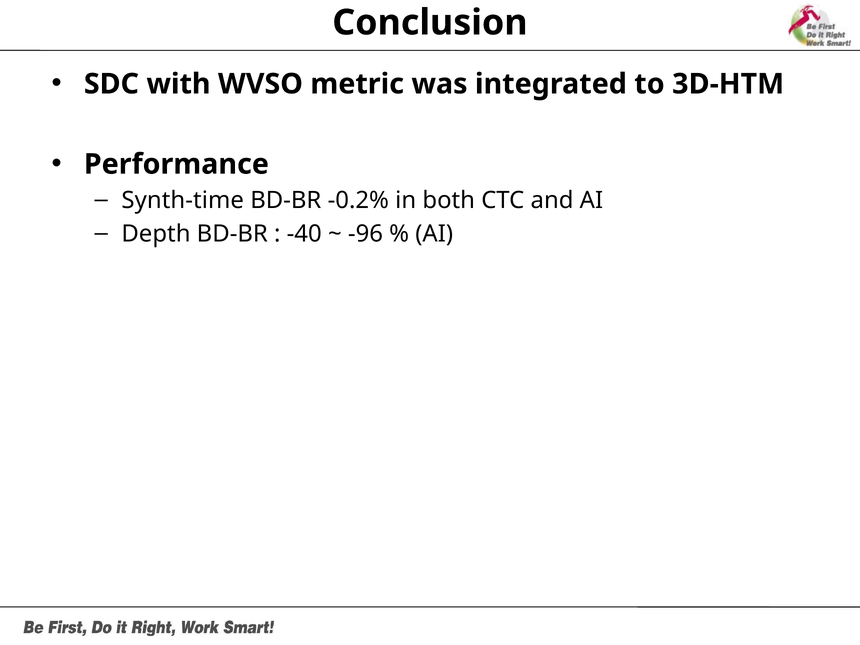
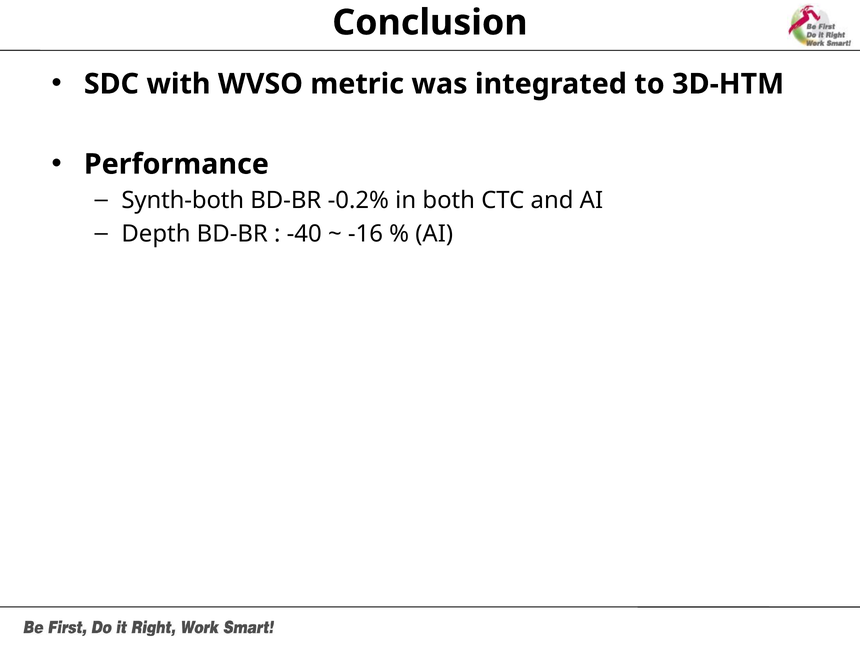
Synth-time: Synth-time -> Synth-both (183, 200)
-96: -96 -> -16 (365, 234)
